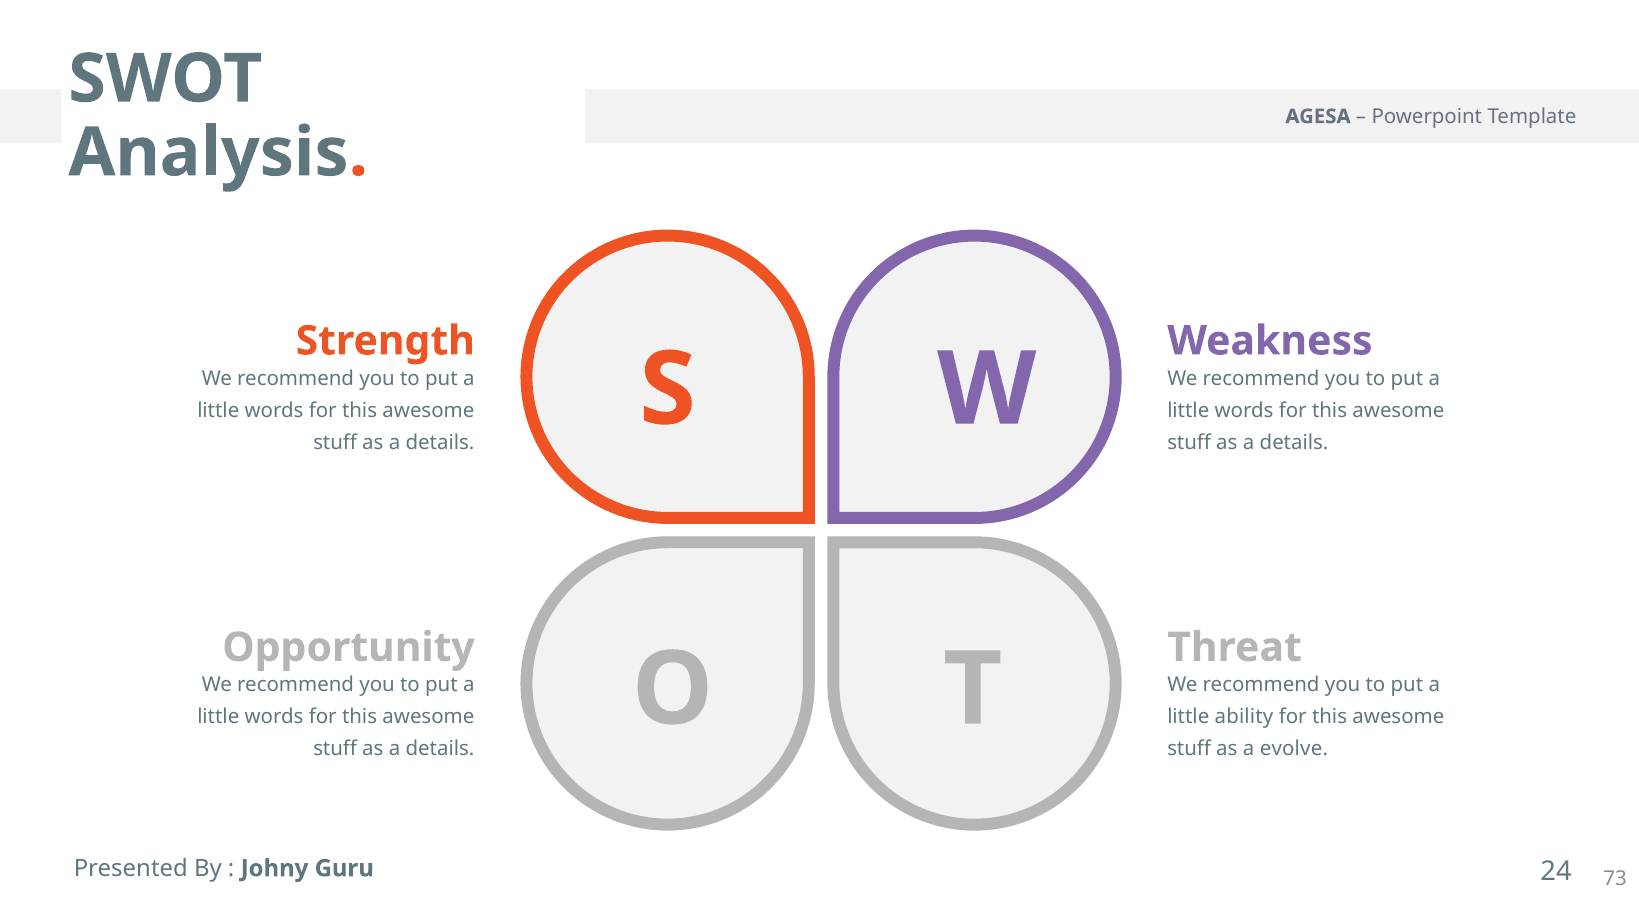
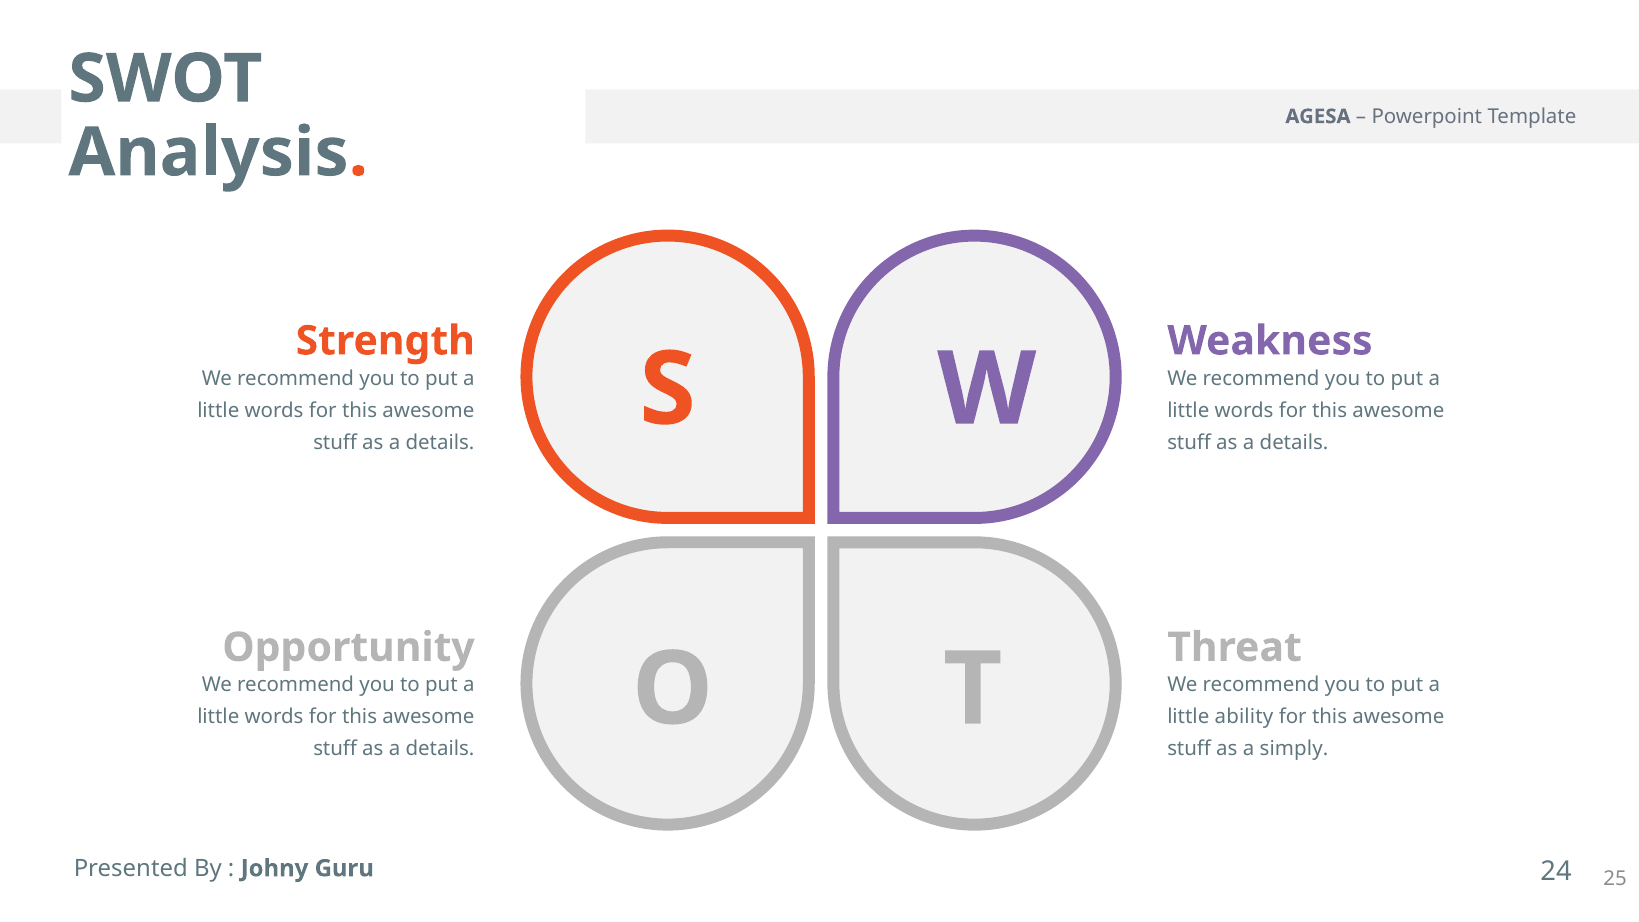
evolve: evolve -> simply (1294, 749)
73: 73 -> 25 (1615, 879)
